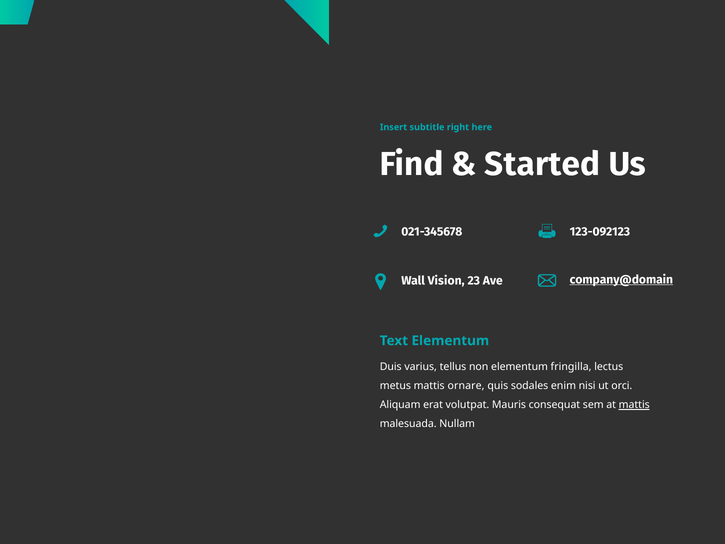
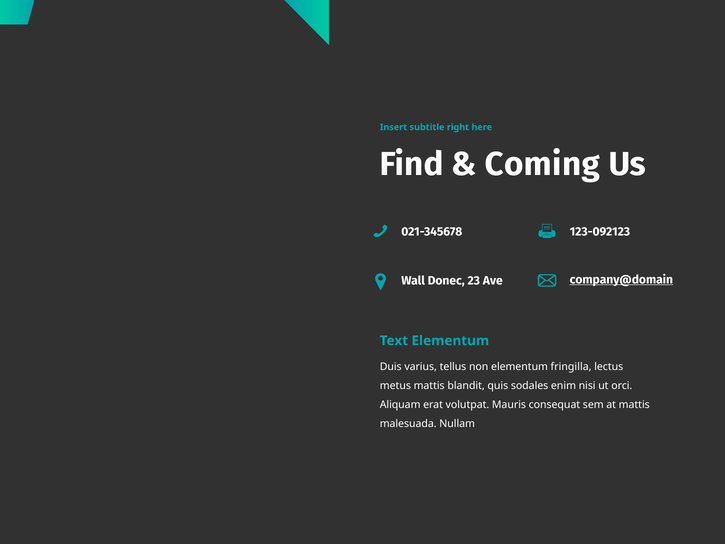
Started: Started -> Coming (542, 164)
Vision: Vision -> Donec (446, 281)
ornare: ornare -> blandit (466, 386)
mattis underline: present -> none (634, 405)
